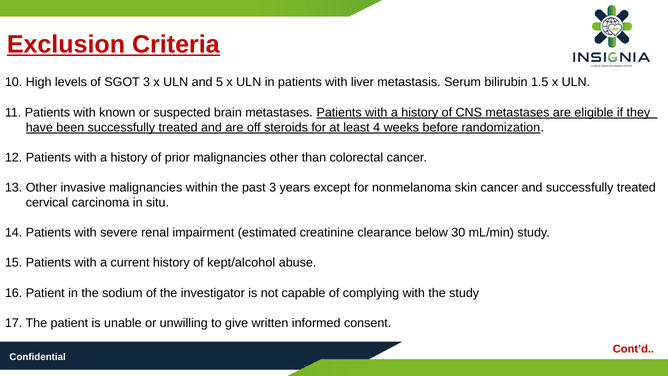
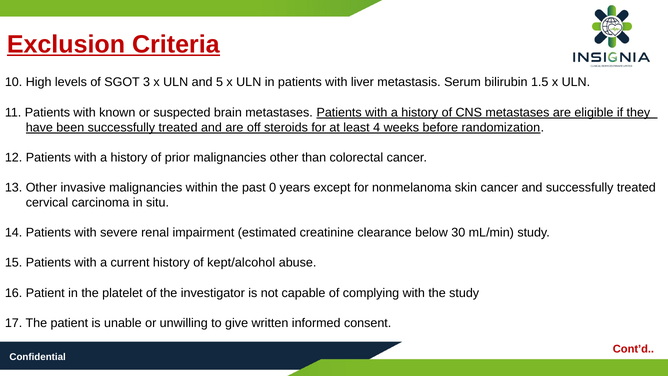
past 3: 3 -> 0 (273, 187)
sodium: sodium -> platelet (122, 293)
